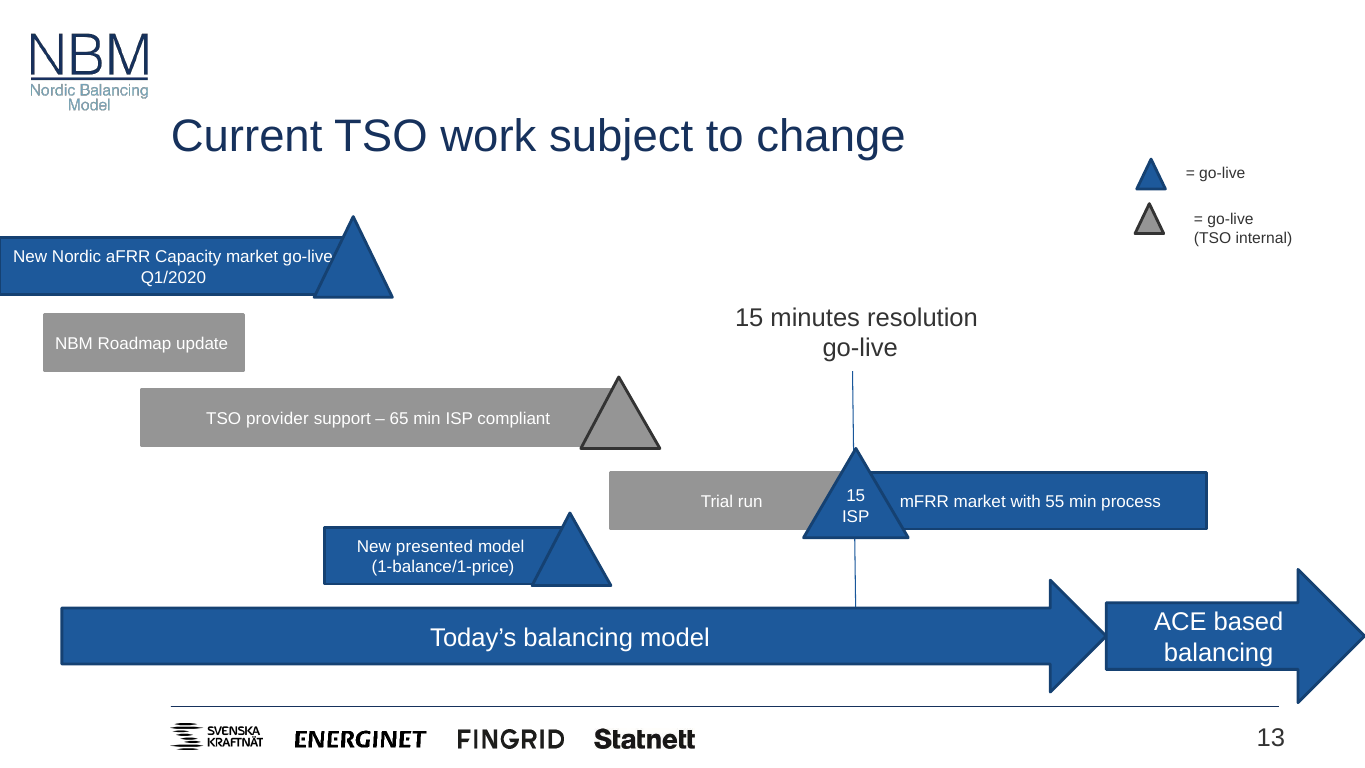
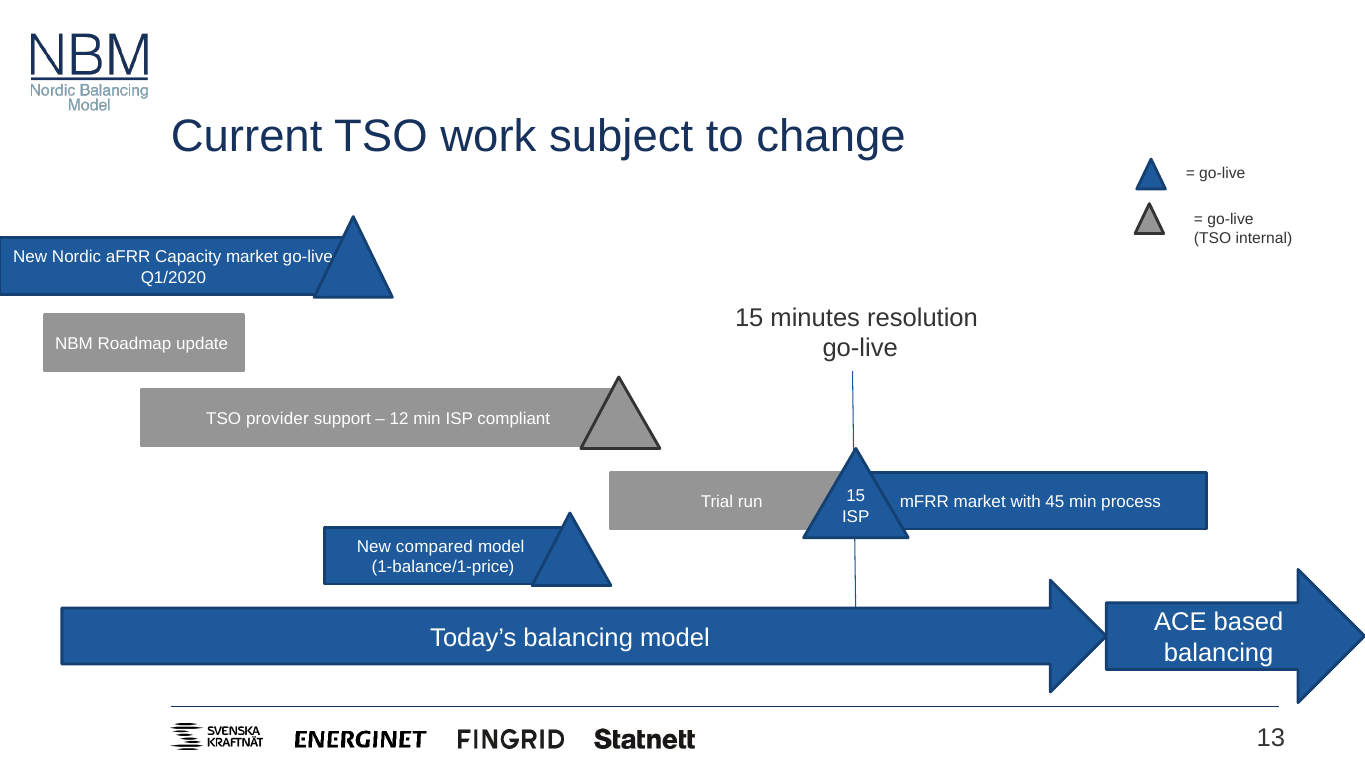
65: 65 -> 12 (399, 419)
55: 55 -> 45 (1055, 502)
presented: presented -> compared (434, 547)
